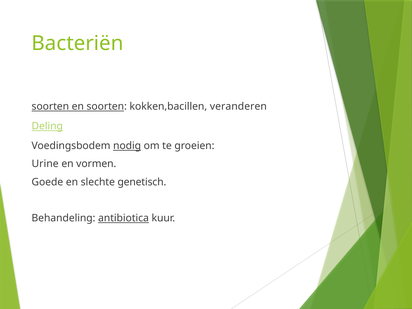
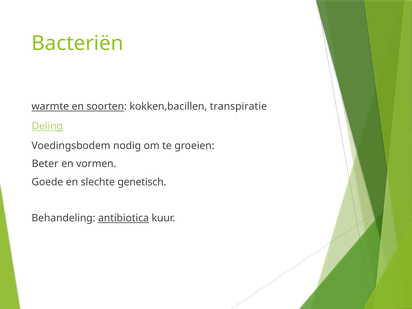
soorten: soorten -> warmte (50, 106)
veranderen: veranderen -> transpiratie (238, 106)
nodig underline: present -> none (127, 146)
Urine: Urine -> Beter (45, 164)
